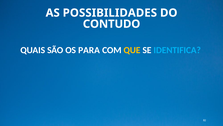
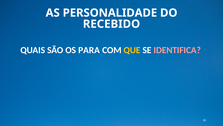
POSSIBILIDADES: POSSIBILIDADES -> PERSONALIDADE (110, 13)
CONTUDO: CONTUDO -> RECEBIDO (111, 24)
IDENTIFICA colour: light blue -> pink (177, 50)
